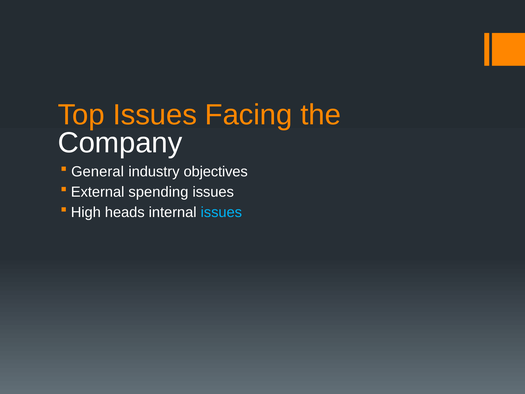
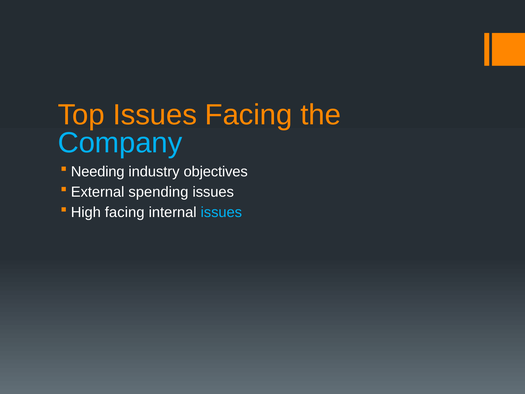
Company colour: white -> light blue (120, 143)
General: General -> Needing (98, 171)
High heads: heads -> facing (125, 212)
